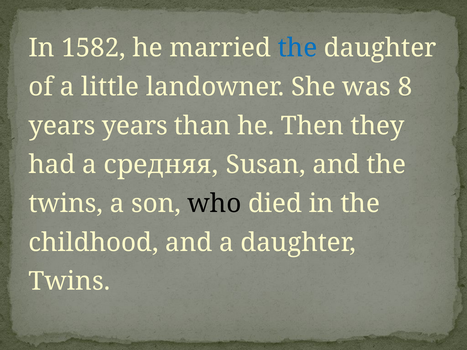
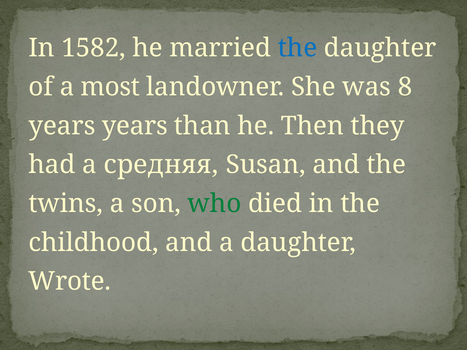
little: little -> most (110, 87)
who colour: black -> green (215, 204)
Twins: Twins -> Wrote (70, 282)
